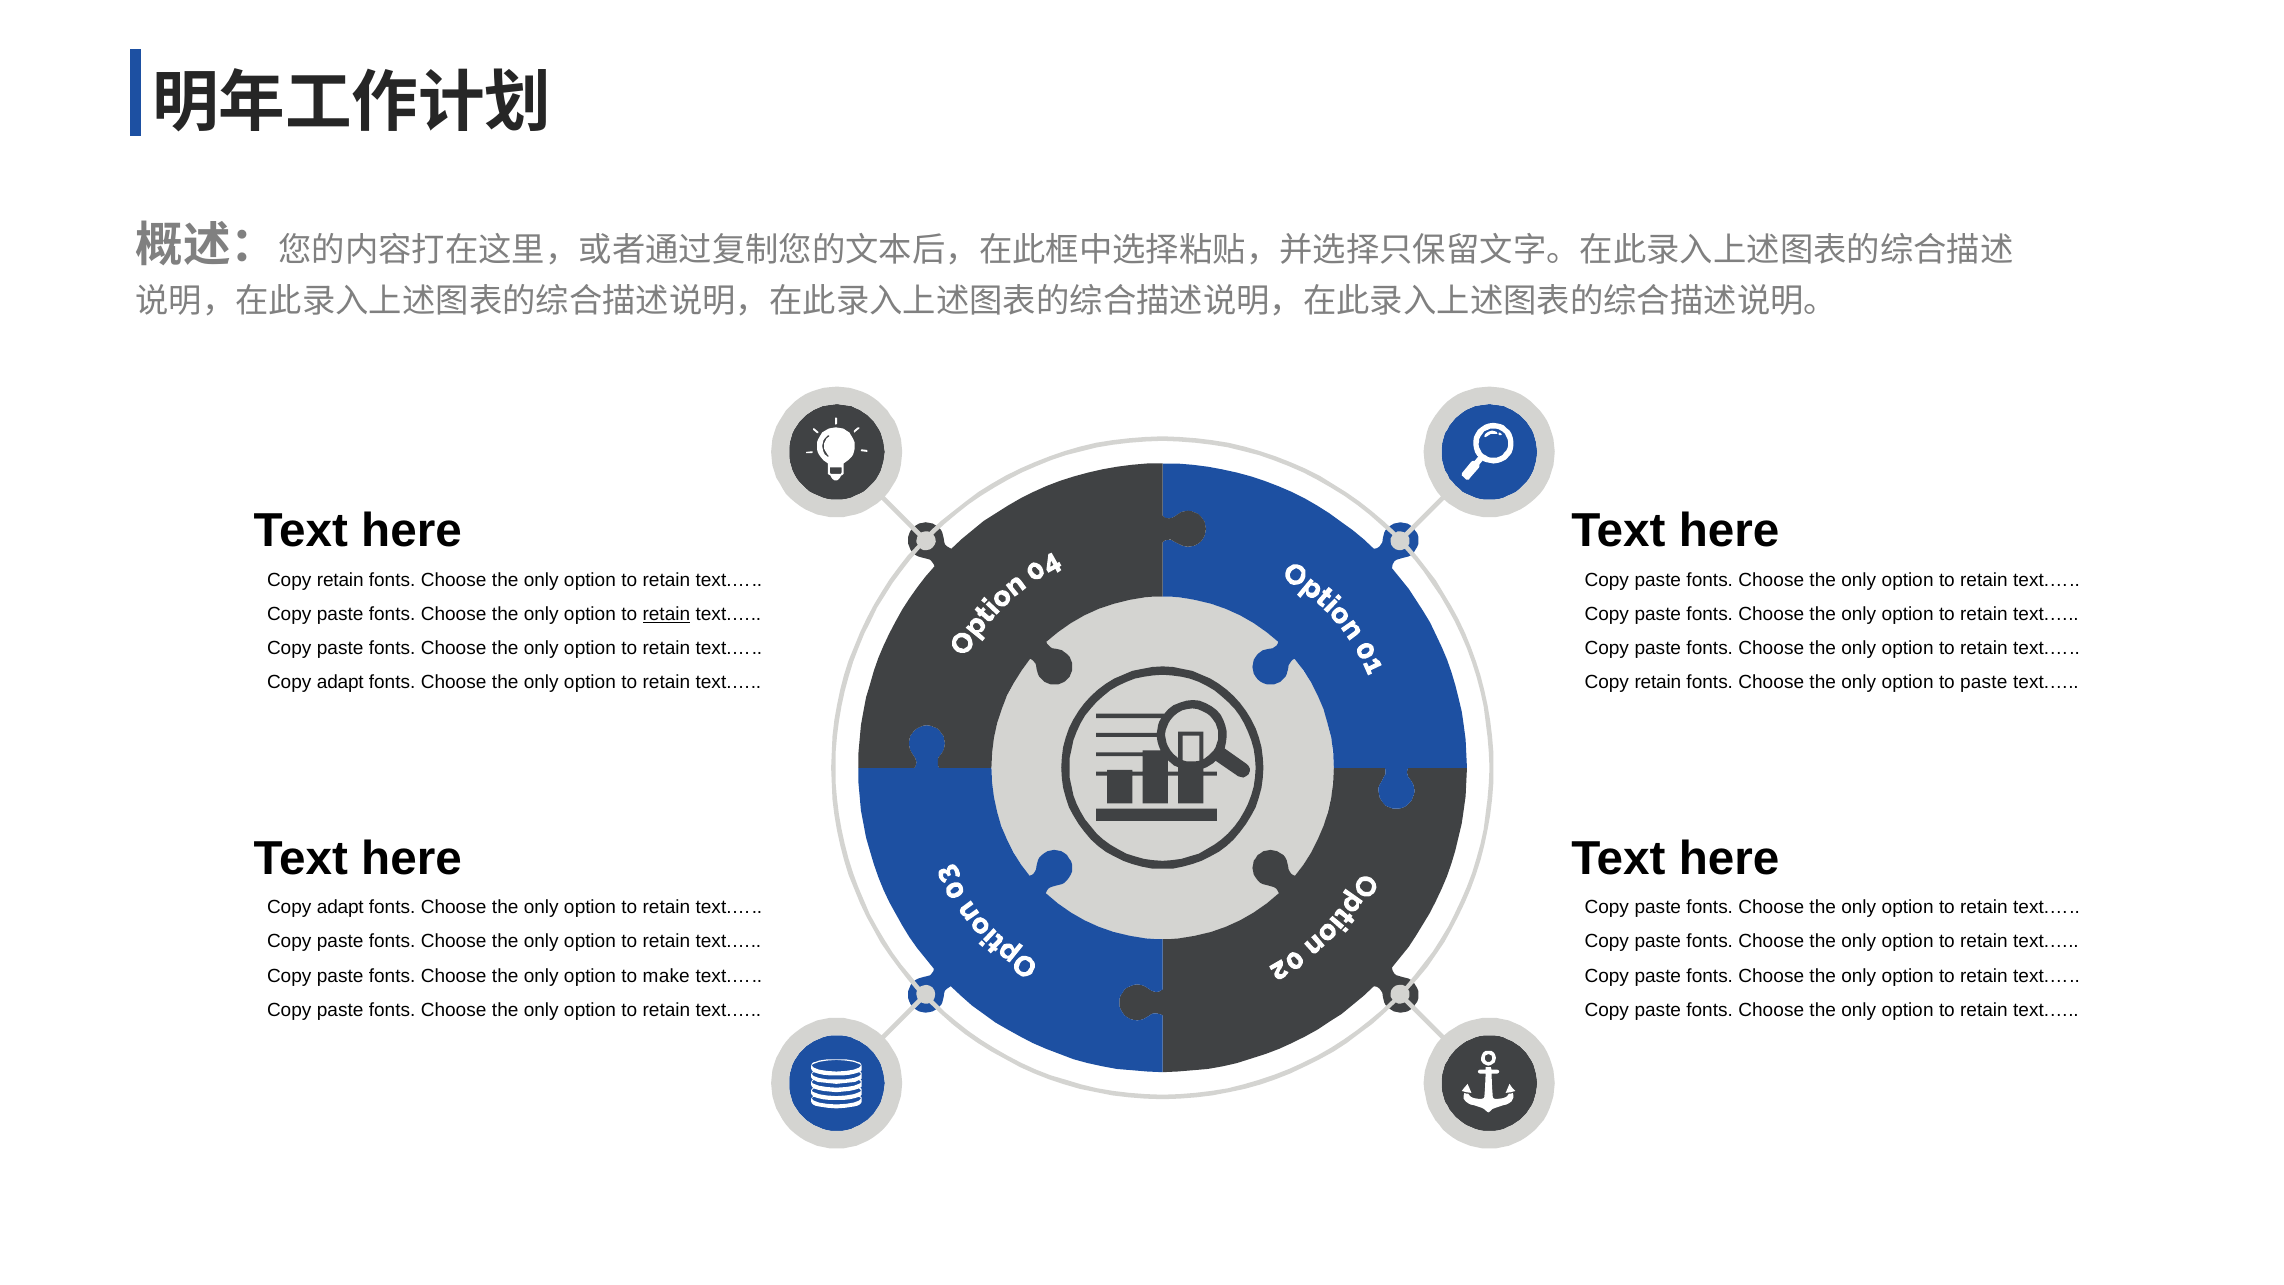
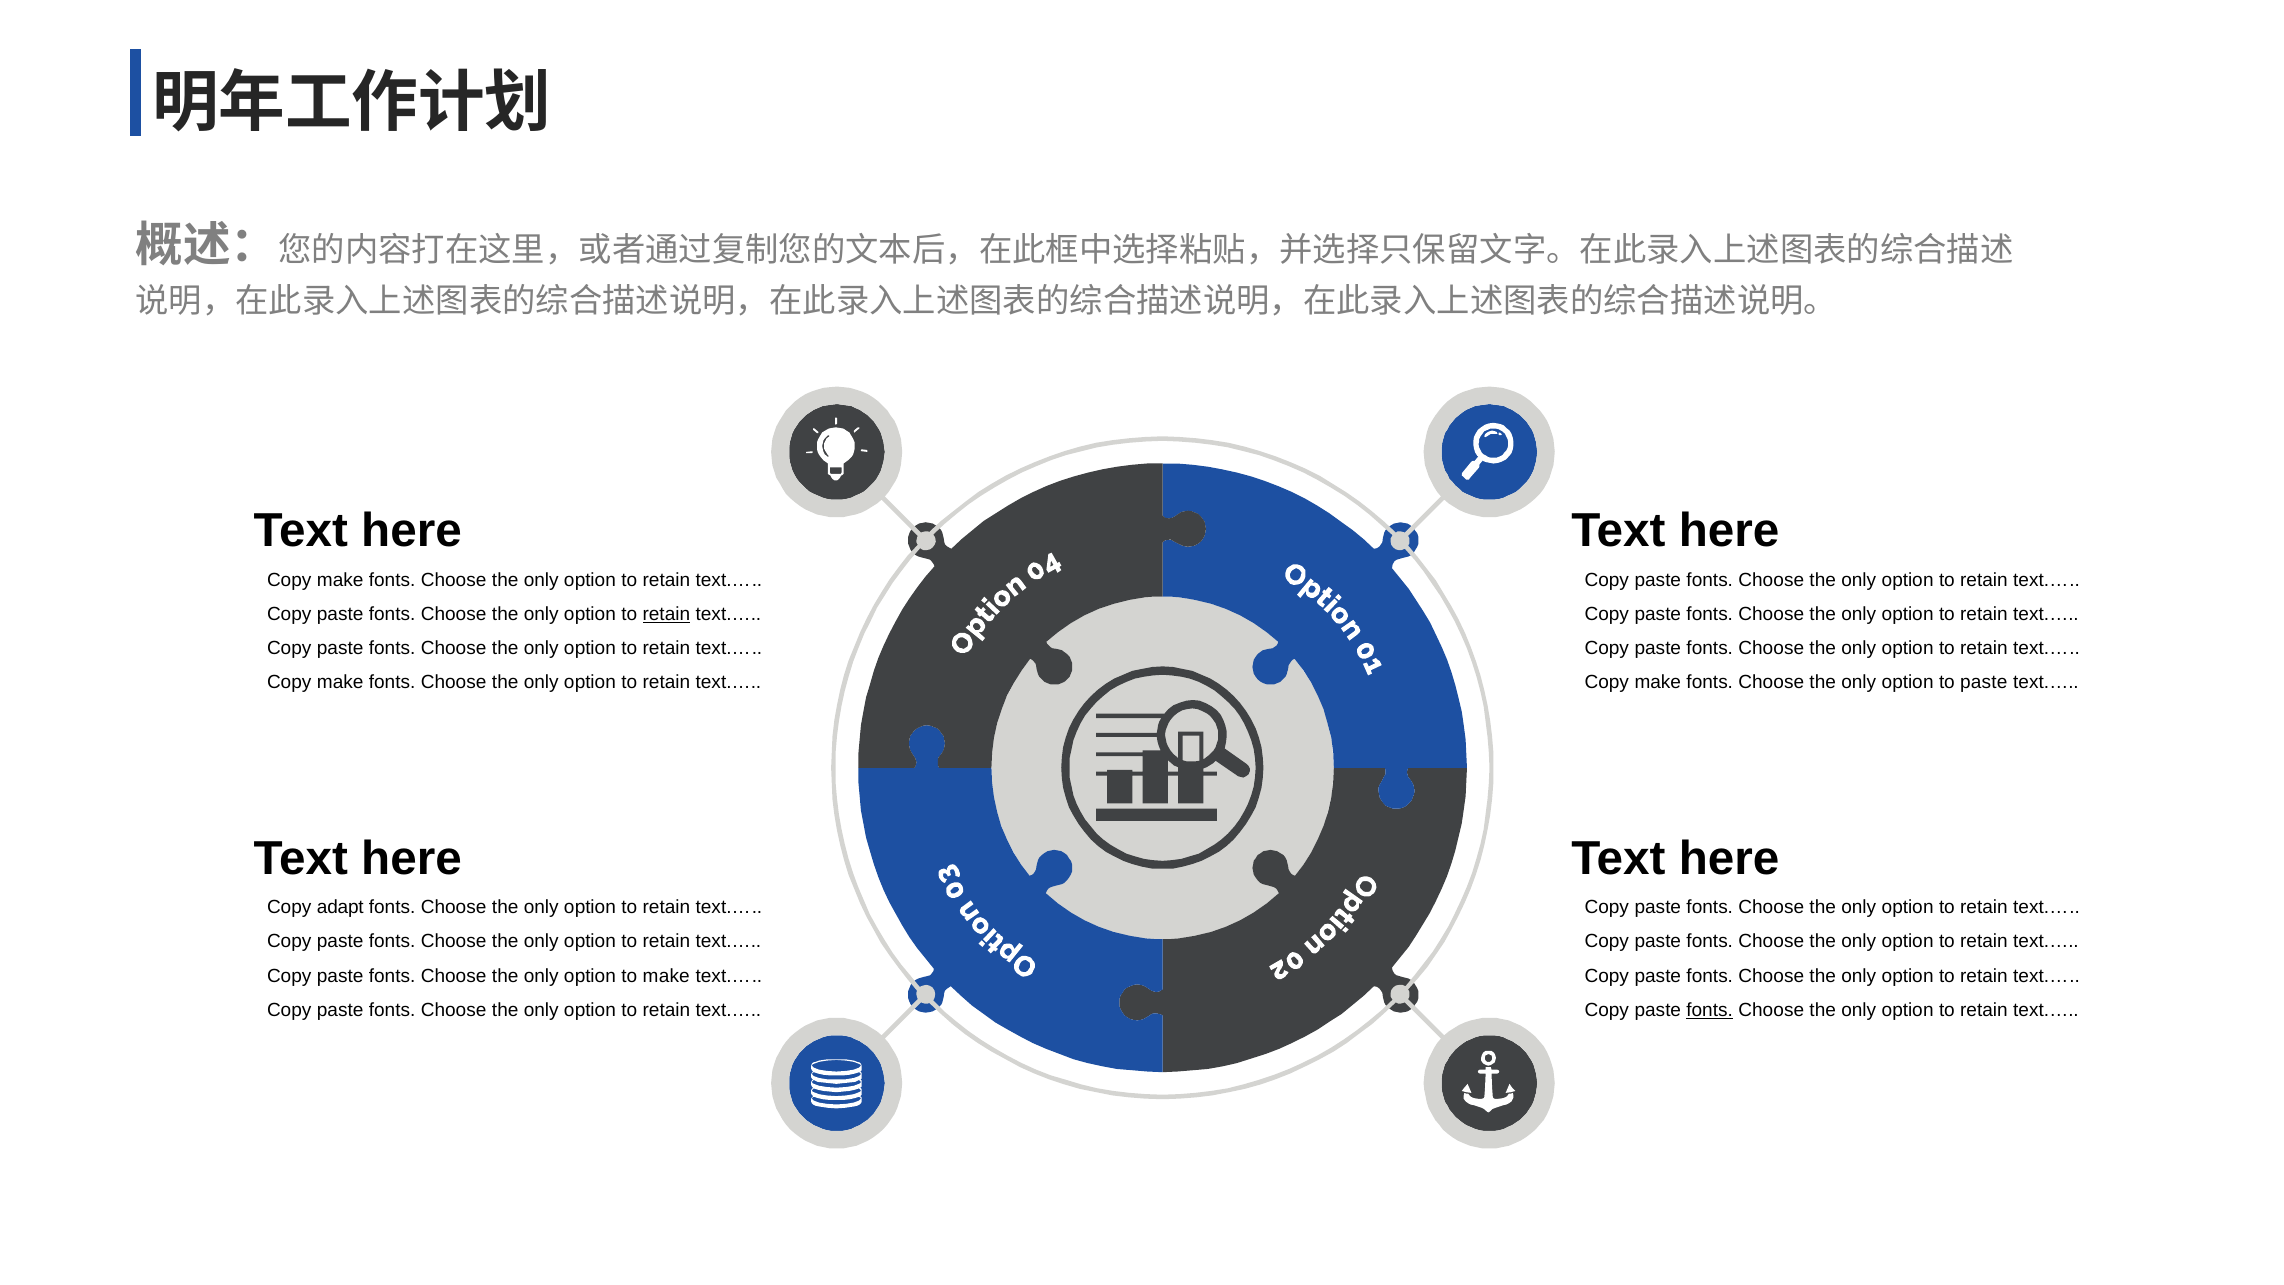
retain: retain -> make (340, 580)
adapt: adapt -> make (340, 682)
retain: retain -> make (1658, 682)
fonts underline: none -> present (1710, 1010)
